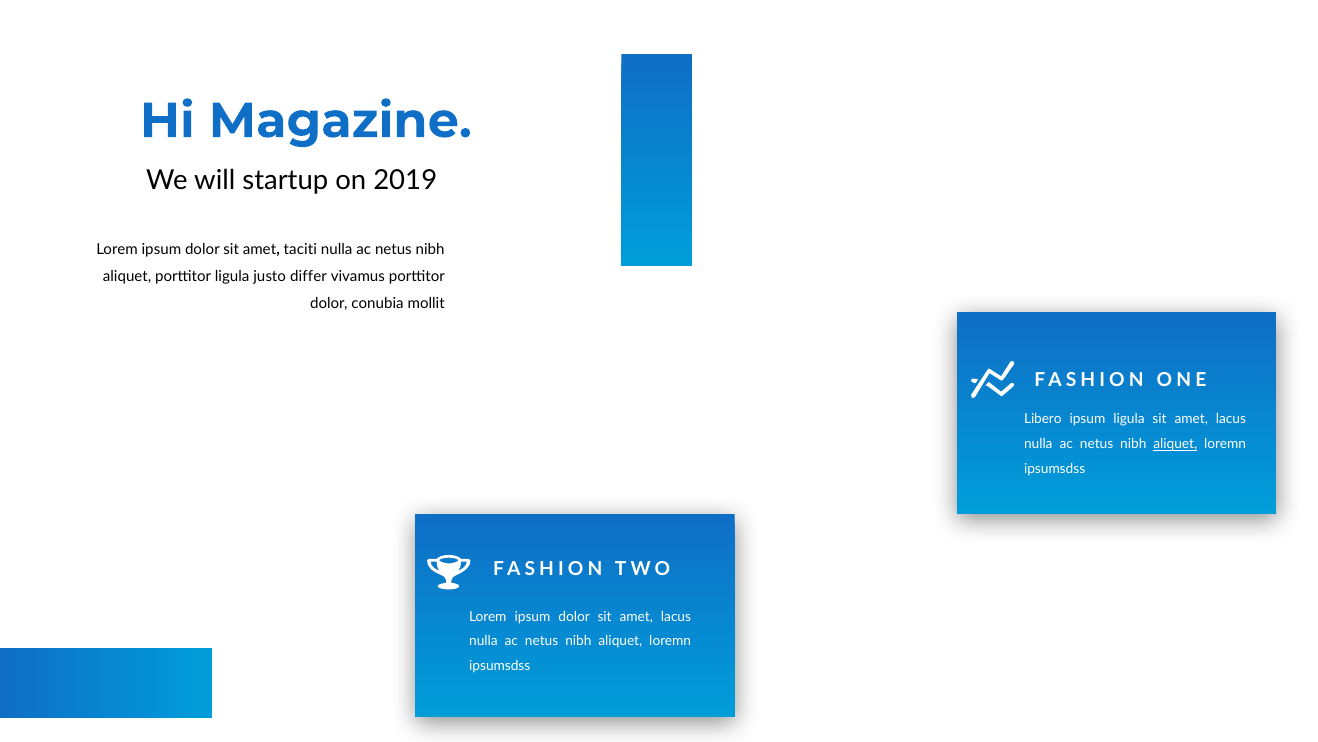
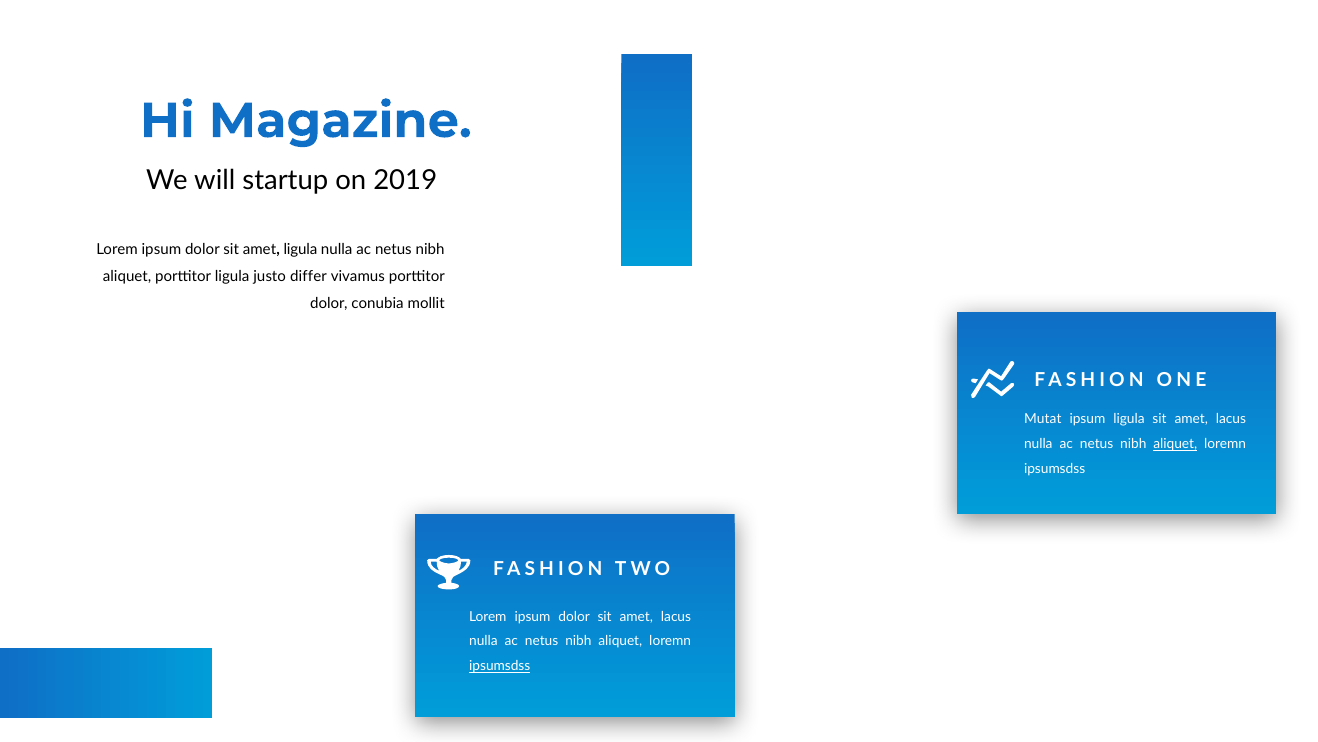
amet taciti: taciti -> ligula (300, 249)
Libero: Libero -> Mutat (1043, 419)
ipsumsdss underline: none -> present (500, 666)
